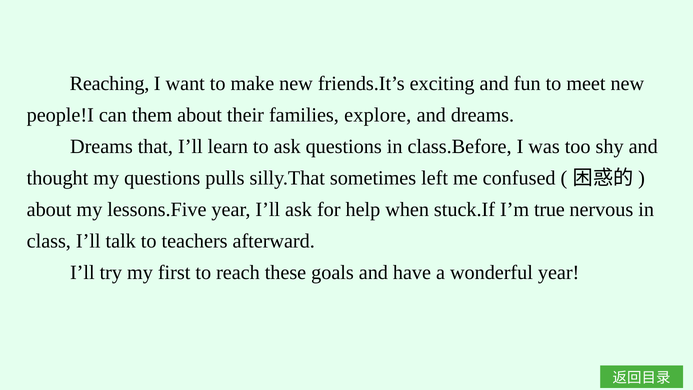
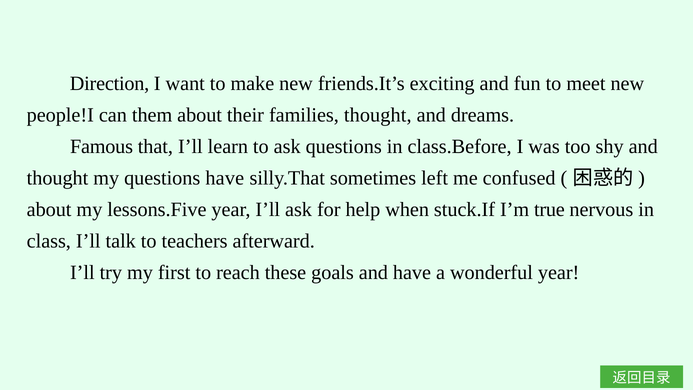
Reaching: Reaching -> Direction (110, 83)
families explore: explore -> thought (378, 115)
Dreams: Dreams -> Famous (102, 147)
questions pulls: pulls -> have (225, 178)
